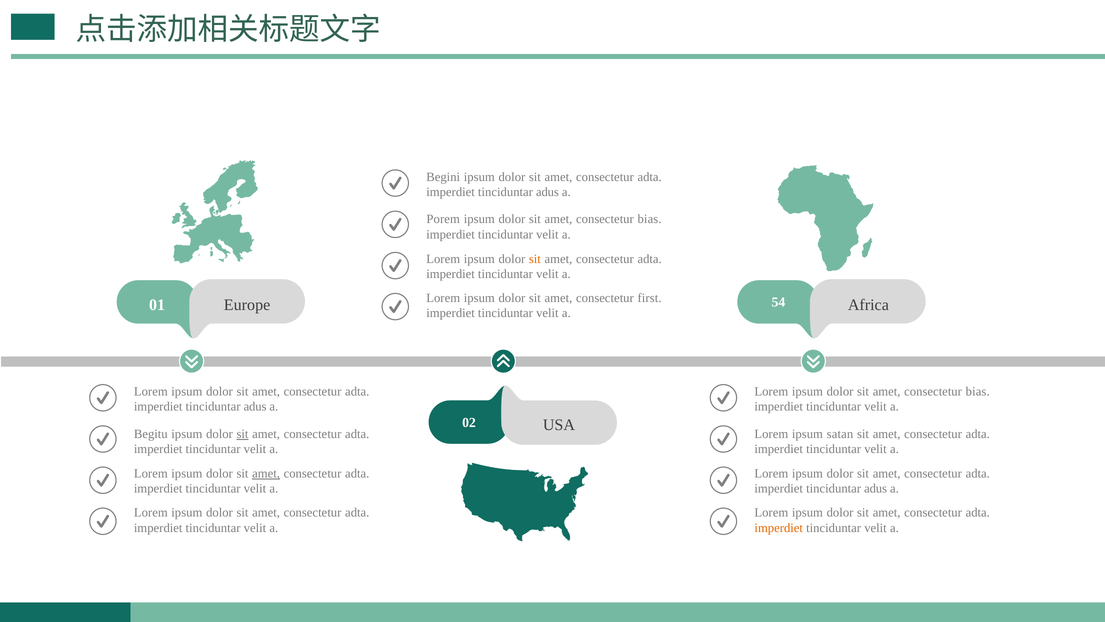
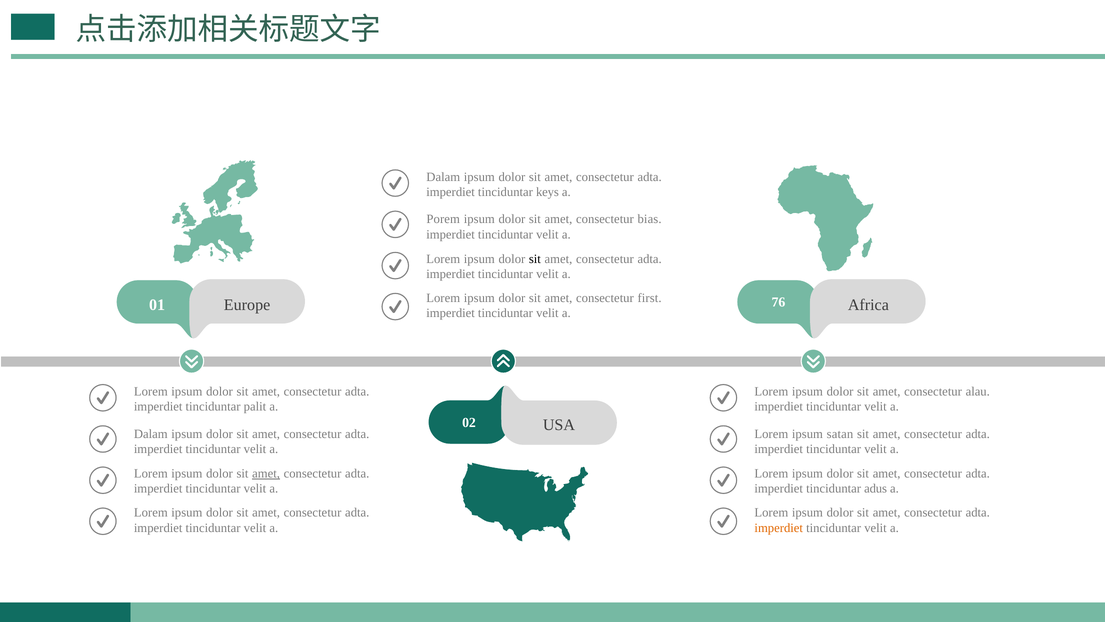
Begini: Begini -> Dalam (443, 177)
adus: adus -> keys (547, 192)
sit colour: orange -> black (535, 259)
54: 54 -> 76 (778, 302)
bias: bias -> alau (978, 391)
adus: adus -> palit (255, 406)
Begitu: Begitu -> Dalam (151, 434)
sit underline: present -> none (243, 434)
